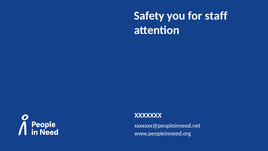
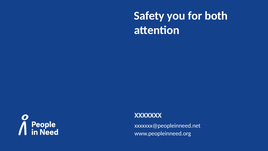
staff: staff -> both (216, 16)
